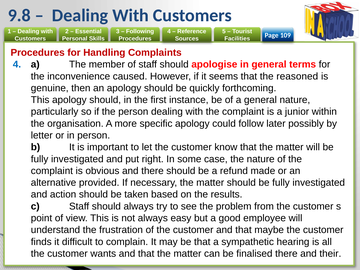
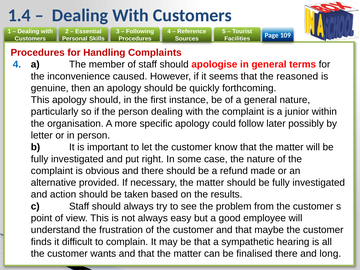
9.8: 9.8 -> 1.4 (19, 15)
their: their -> long (330, 254)
